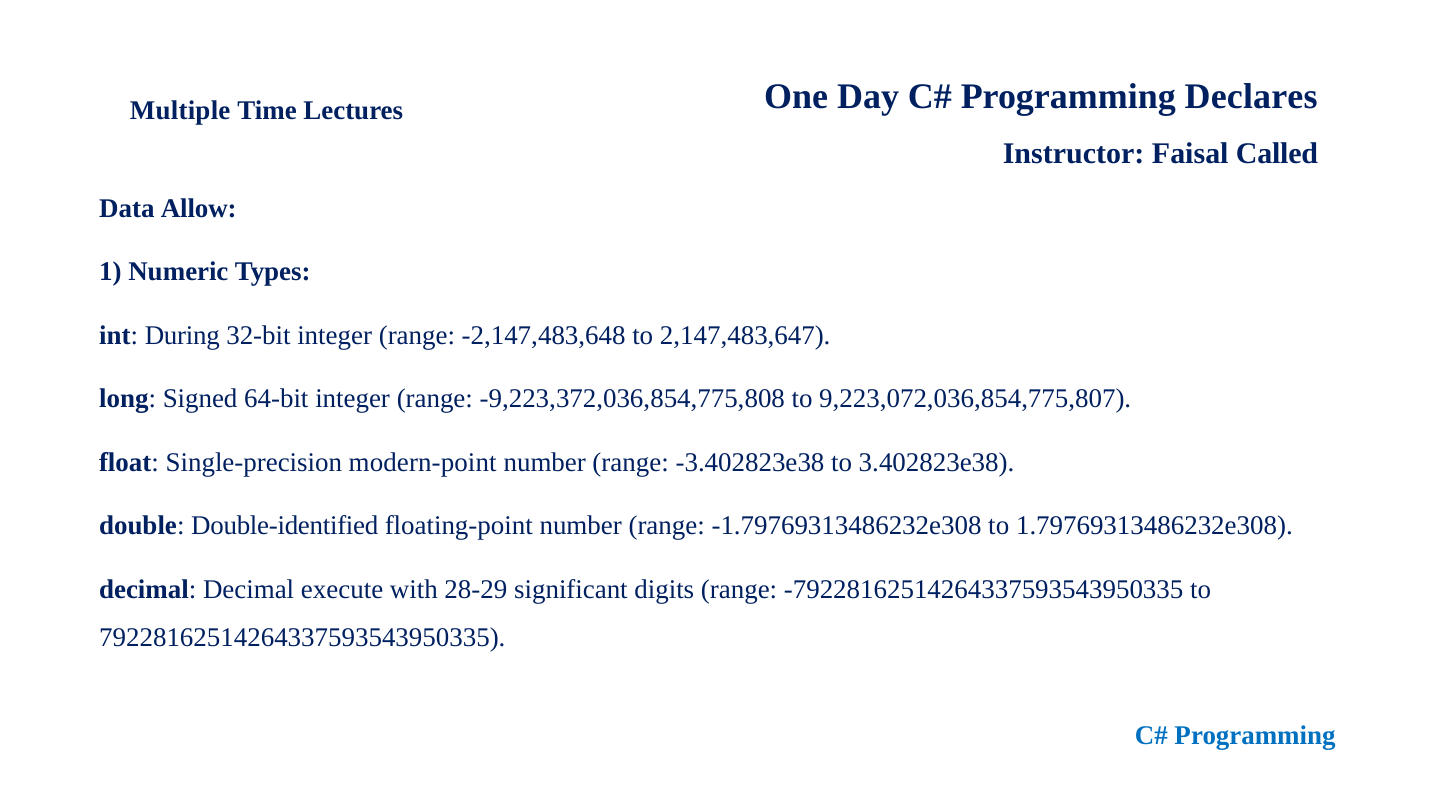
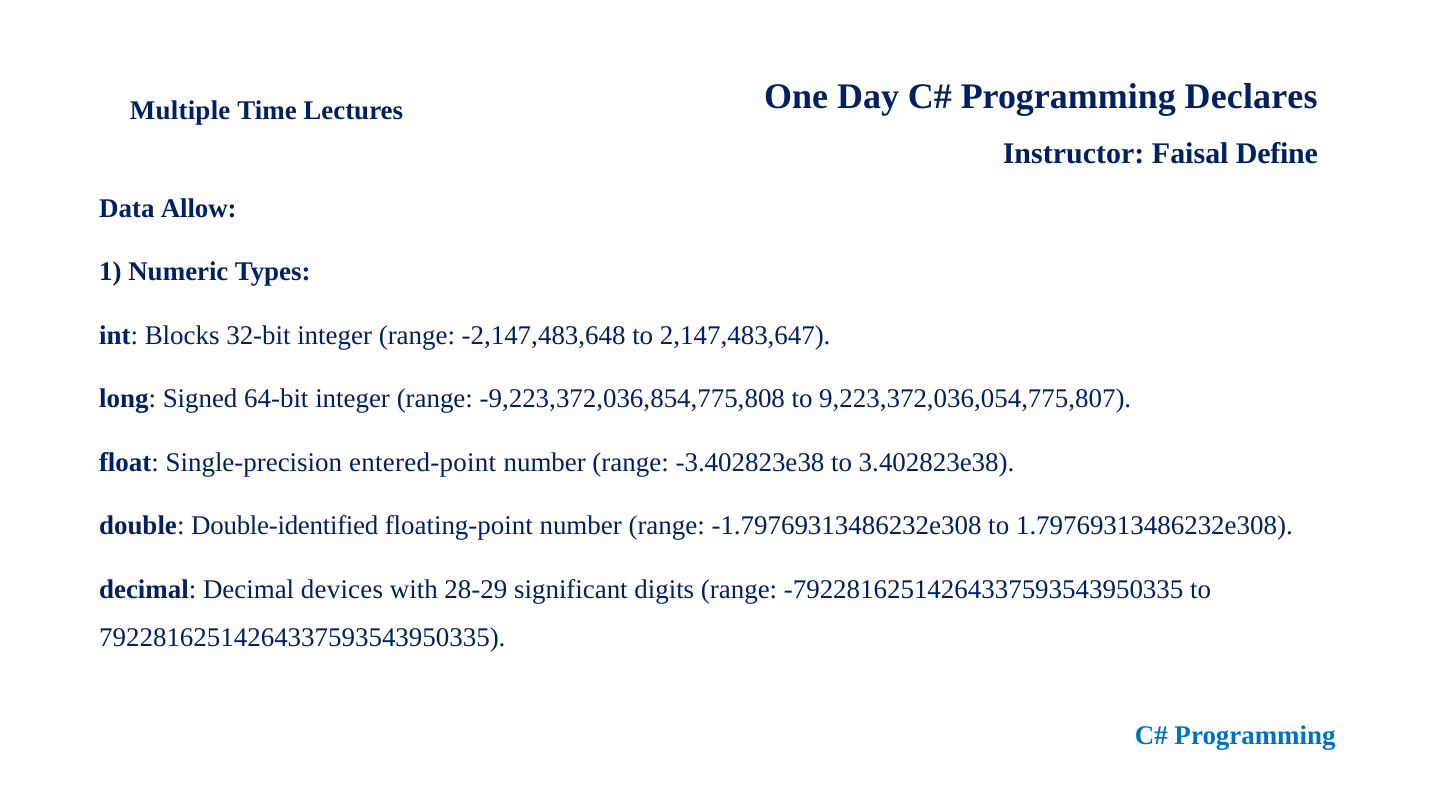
Called: Called -> Define (1277, 154)
During: During -> Blocks (182, 335)
9,223,072,036,854,775,807: 9,223,072,036,854,775,807 -> 9,223,372,036,054,775,807 (975, 399)
modern-point: modern-point -> entered-point (423, 462)
execute: execute -> devices (342, 589)
